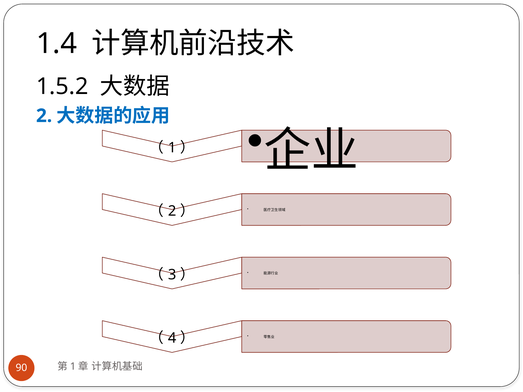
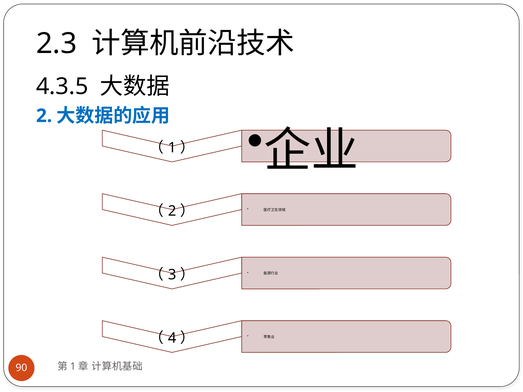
1.4: 1.4 -> 2.3 (56, 44)
1.5.2: 1.5.2 -> 4.3.5 (62, 87)
